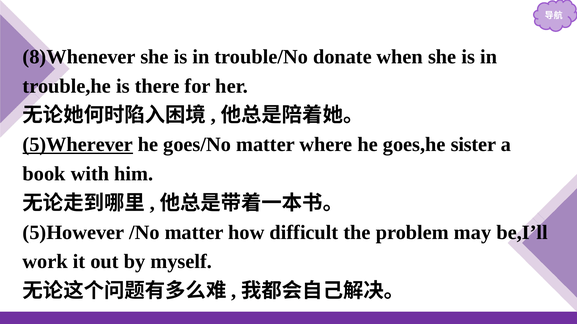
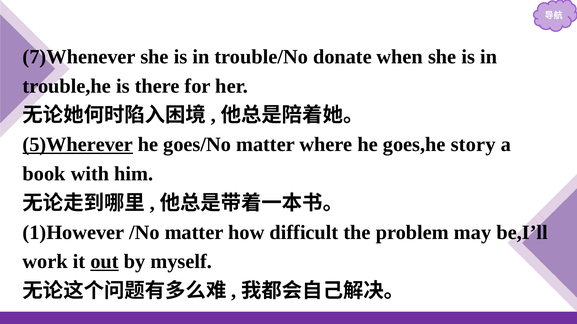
8)Whenever: 8)Whenever -> 7)Whenever (79, 57)
sister: sister -> story (473, 145)
5)However: 5)However -> 1)However (73, 233)
out underline: none -> present (105, 262)
